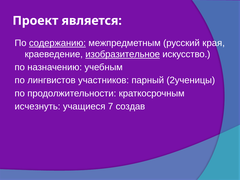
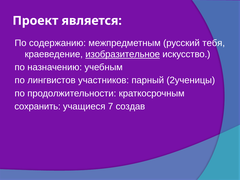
содержанию underline: present -> none (57, 43)
края: края -> тебя (214, 43)
исчезнуть: исчезнуть -> сохранить (38, 106)
